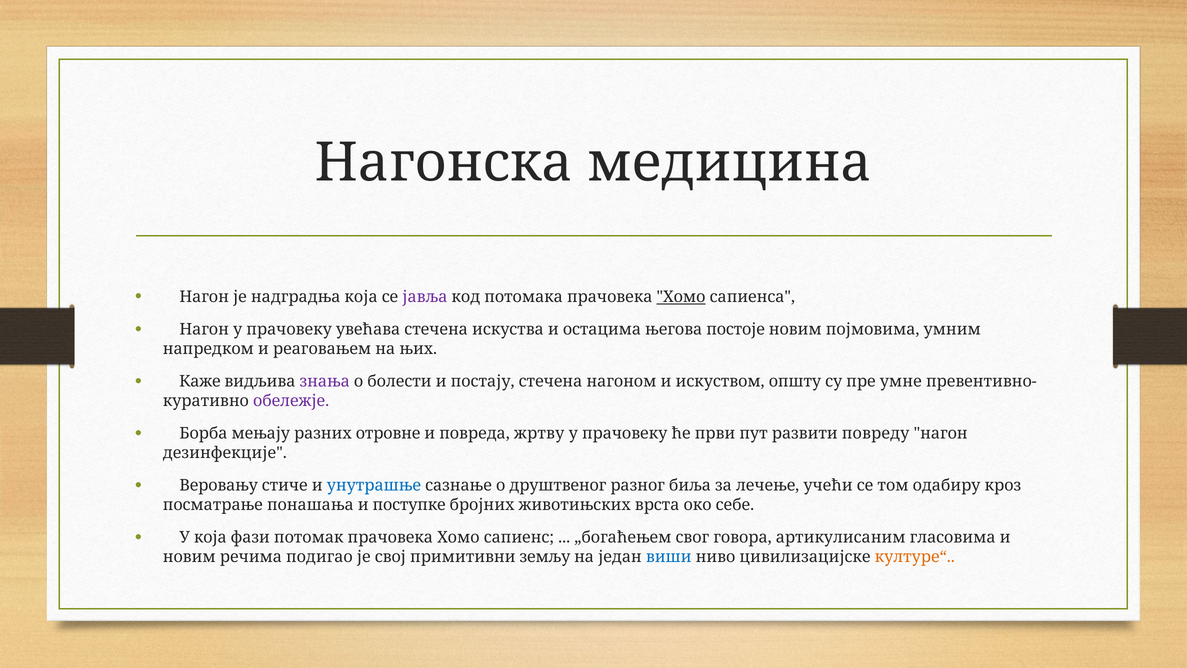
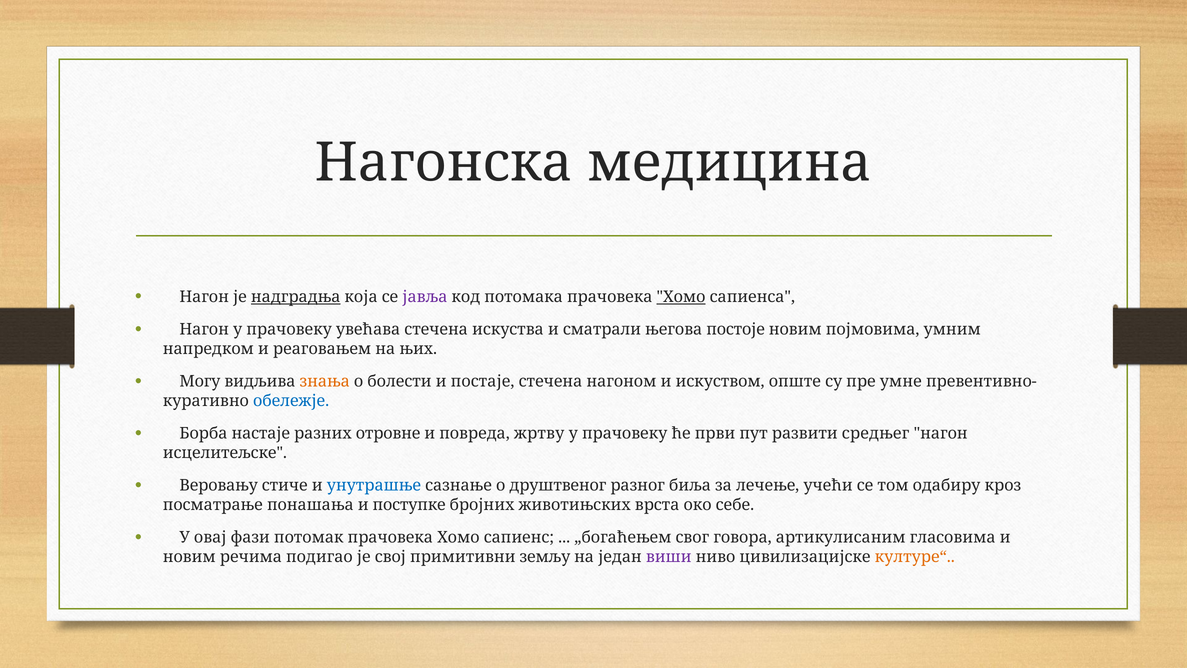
надградња underline: none -> present (296, 297)
остацима: остацима -> сматрали (602, 330)
Каже: Каже -> Могу (200, 381)
знања colour: purple -> orange (325, 381)
постају: постају -> постаје (483, 381)
општу: општу -> опште (795, 381)
обележје colour: purple -> blue (291, 401)
мењају: мењају -> настаје (261, 433)
повреду: повреду -> средњег (876, 433)
дезинфекције: дезинфекције -> исцелитељске (225, 453)
У која: која -> овај (210, 537)
виши colour: blue -> purple (669, 557)
